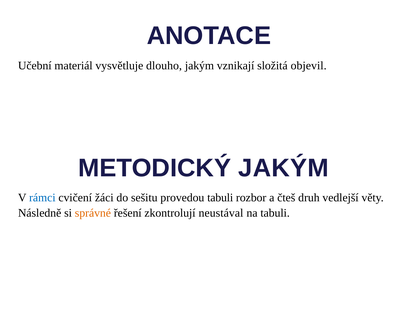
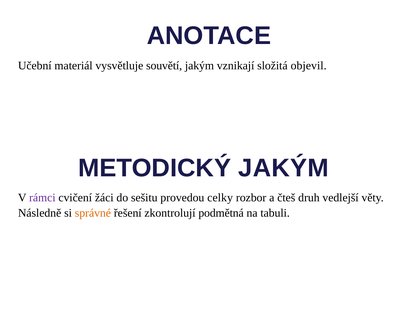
dlouho: dlouho -> souvětí (164, 66)
rámci colour: blue -> purple (42, 198)
provedou tabuli: tabuli -> celky (220, 198)
neustával: neustával -> podmětná (221, 213)
